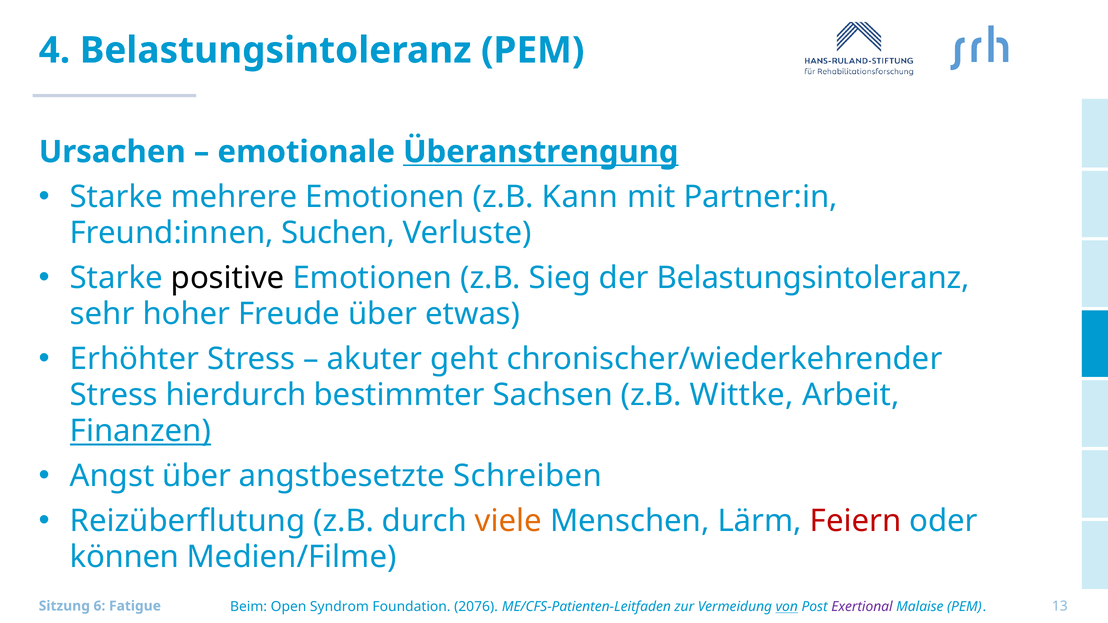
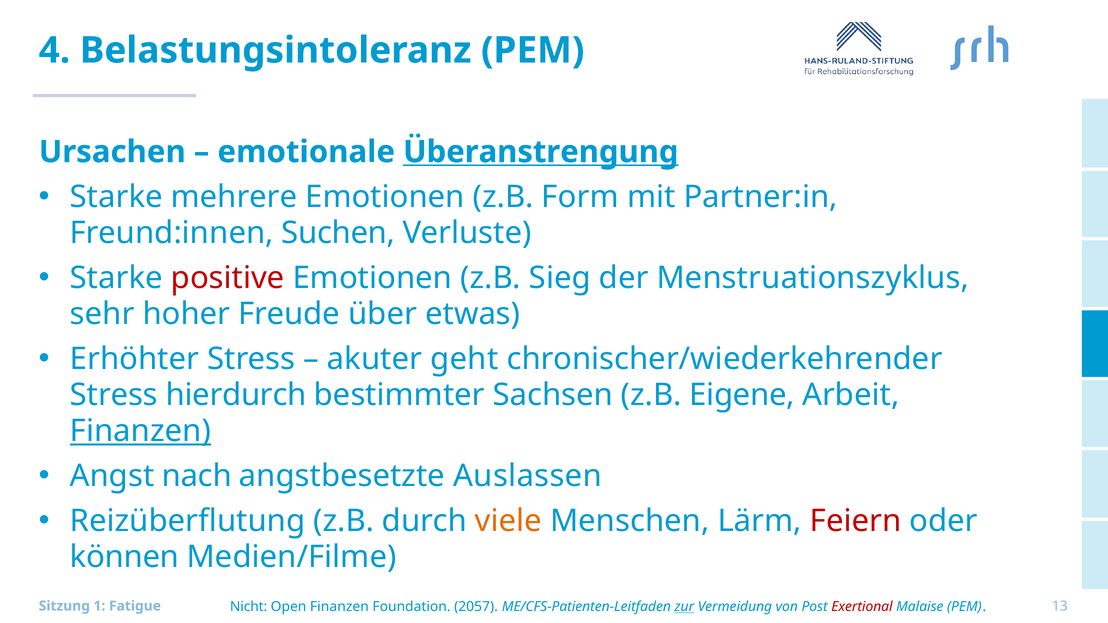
Kann: Kann -> Form (580, 197)
positive colour: black -> red (228, 278)
der Belastungsintoleranz: Belastungsintoleranz -> Menstruationszyklus (813, 278)
Wittke: Wittke -> Eigene (742, 395)
Angst über: über -> nach (197, 476)
Schreiben: Schreiben -> Auslassen (528, 476)
Beim: Beim -> Nicht (249, 607)
Open Syndrom: Syndrom -> Finanzen (339, 607)
2076: 2076 -> 2057 (476, 607)
zur underline: none -> present (684, 607)
von underline: present -> none (787, 607)
Exertional colour: purple -> red (862, 607)
6: 6 -> 1 (99, 606)
